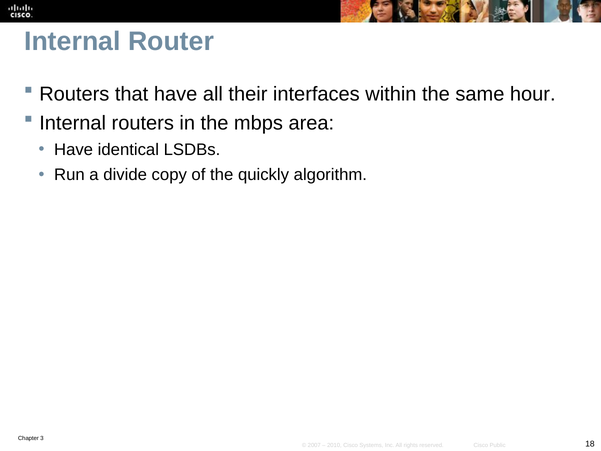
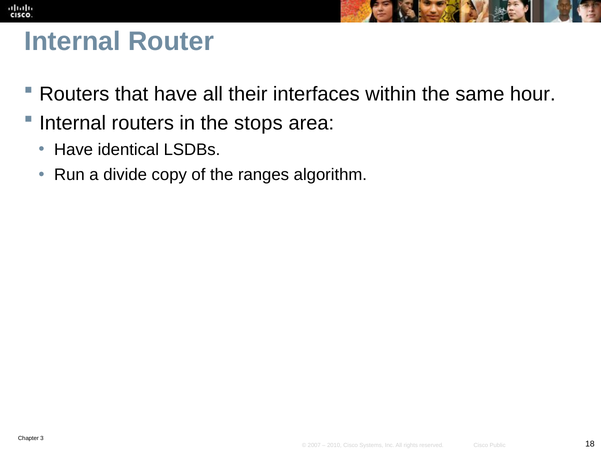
mbps: mbps -> stops (258, 123)
quickly: quickly -> ranges (264, 175)
